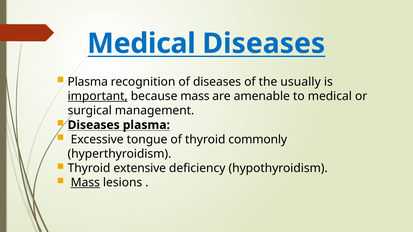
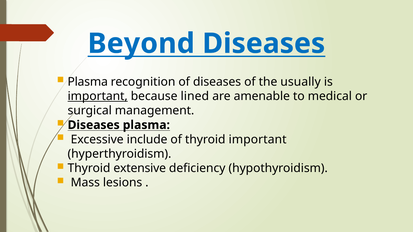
Medical: Medical -> Beyond (141, 44)
because mass: mass -> lined (195, 96)
tongue: tongue -> include (147, 140)
thyroid commonly: commonly -> important (258, 140)
Mass underline: present -> none (85, 183)
